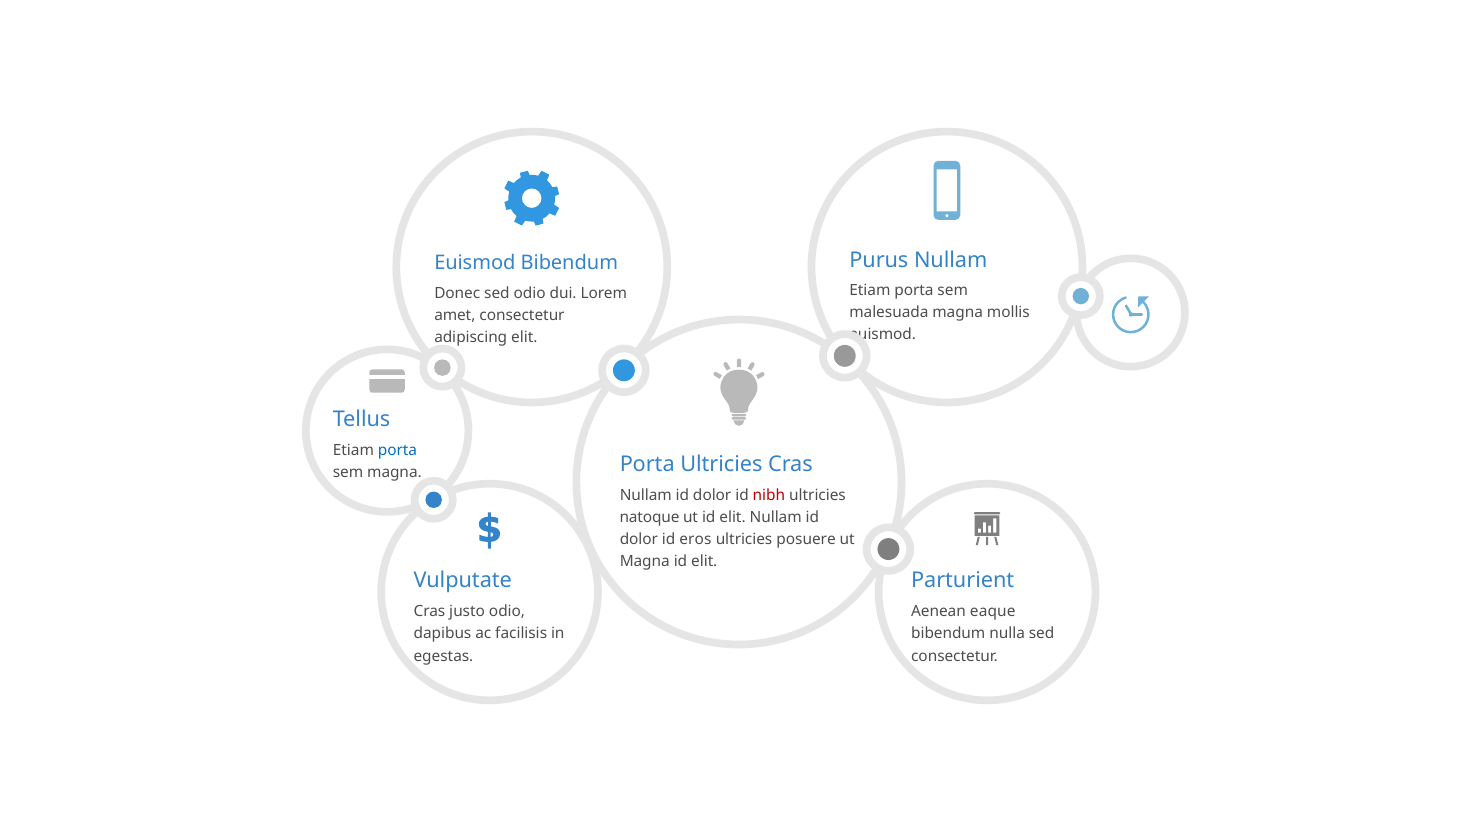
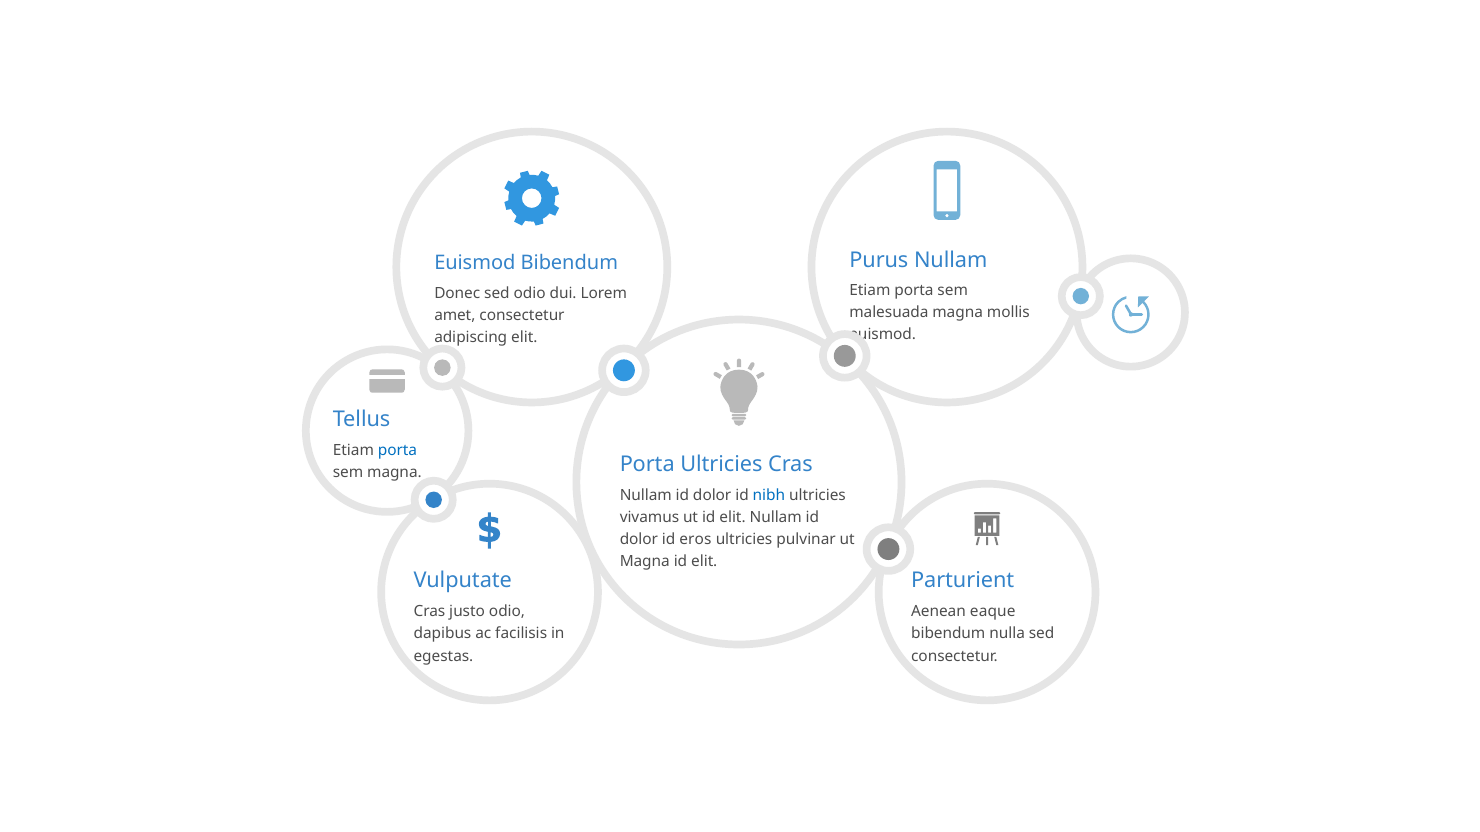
nibh colour: red -> blue (769, 495)
natoque: natoque -> vivamus (649, 518)
posuere: posuere -> pulvinar (806, 540)
